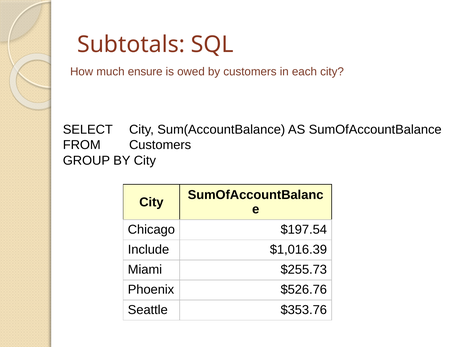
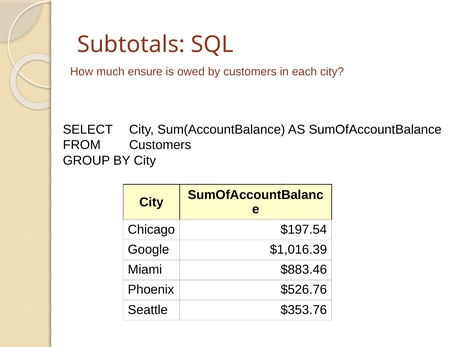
Include: Include -> Google (148, 249)
$255.73: $255.73 -> $883.46 (304, 269)
